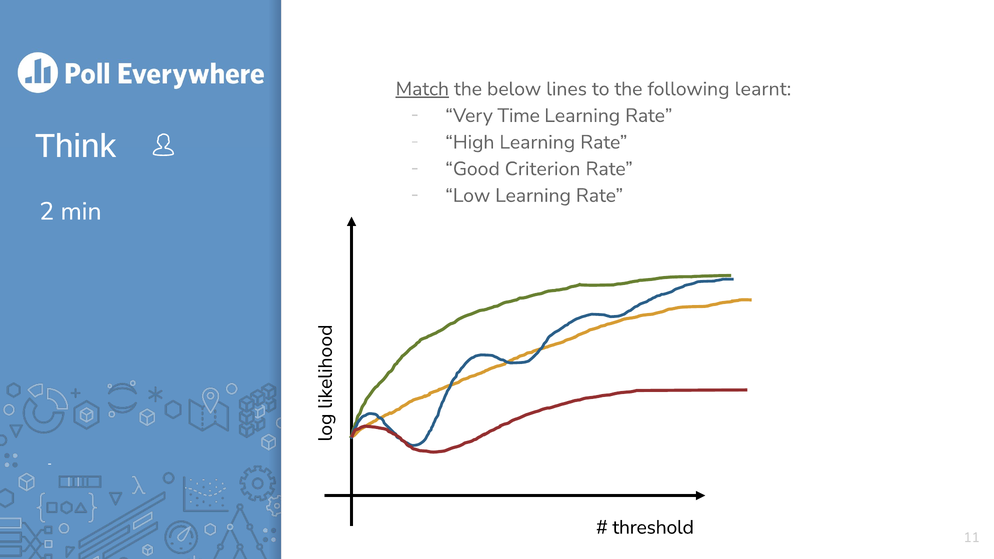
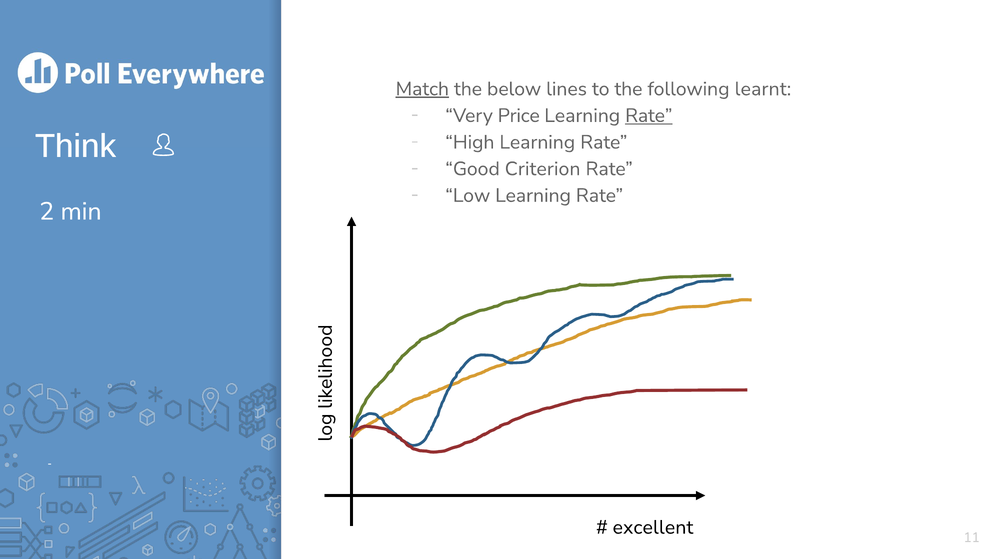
Time: Time -> Price (519, 116)
Rate underline: none -> present (649, 116)
threshold: threshold -> excellent (653, 527)
